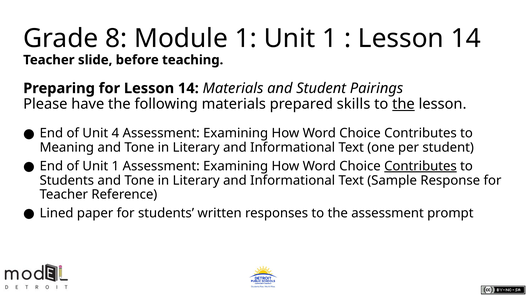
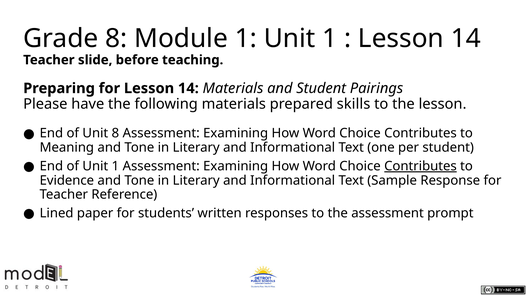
the underline: present -> none (403, 104)
Unit 4: 4 -> 8 (115, 133)
Students: Students -> Evidence (67, 180)
